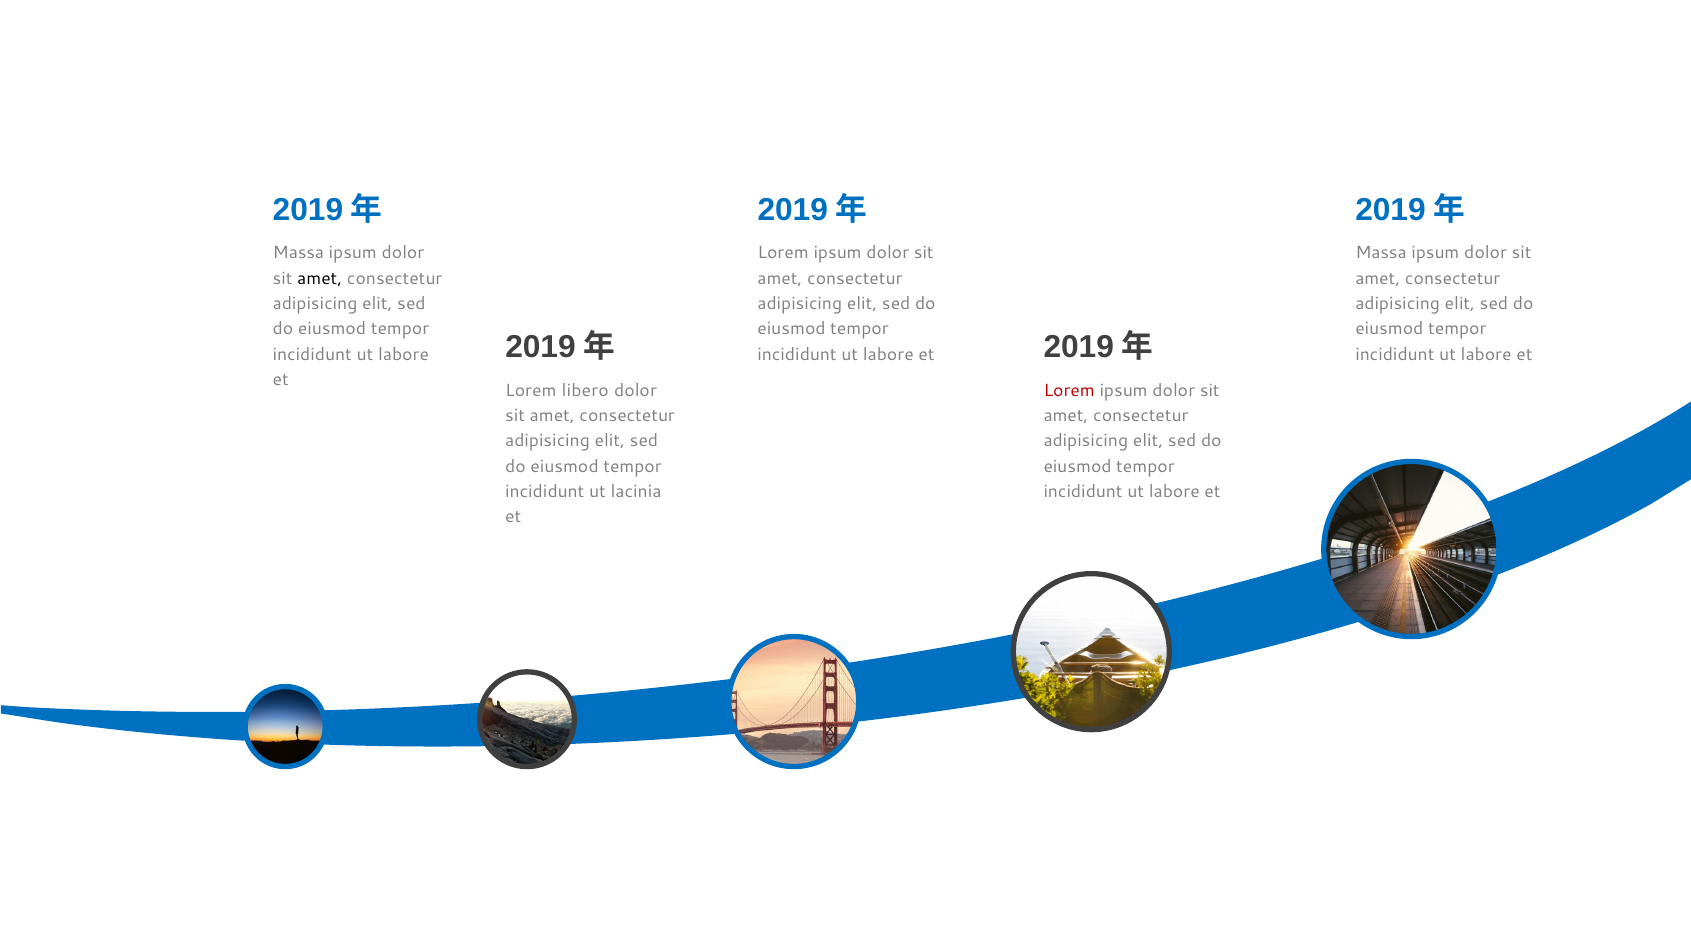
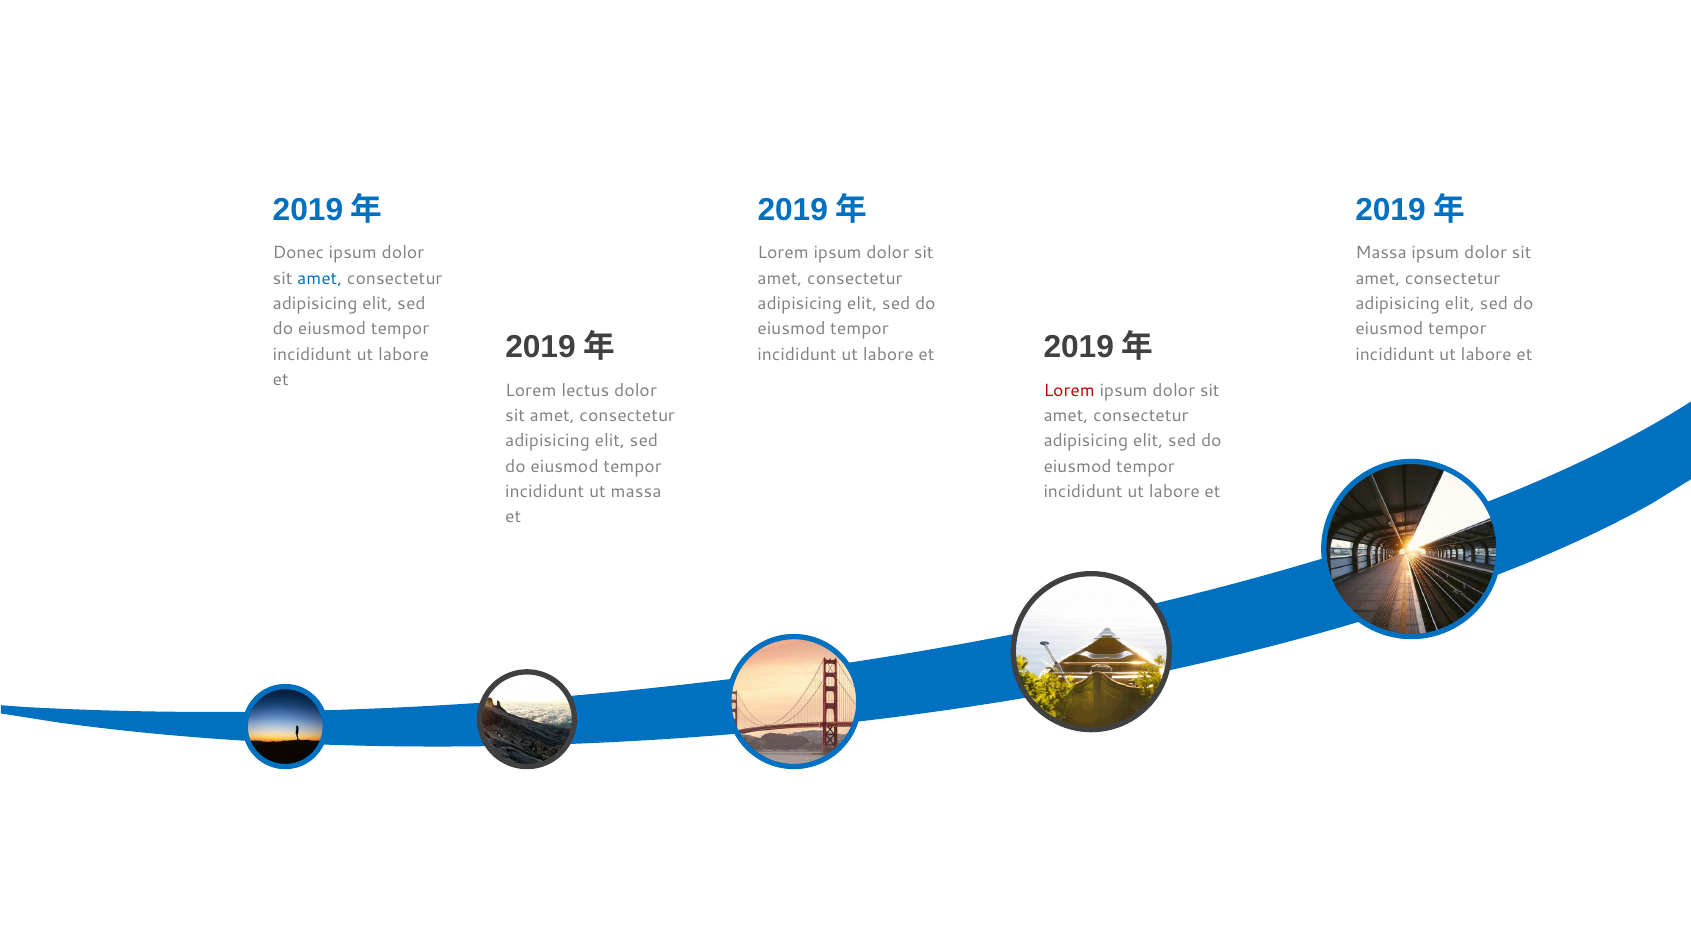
Massa: Massa -> Donec (298, 253)
amet colour: black -> blue (320, 278)
libero: libero -> lectus (585, 390)
ut lacinia: lacinia -> massa (636, 492)
